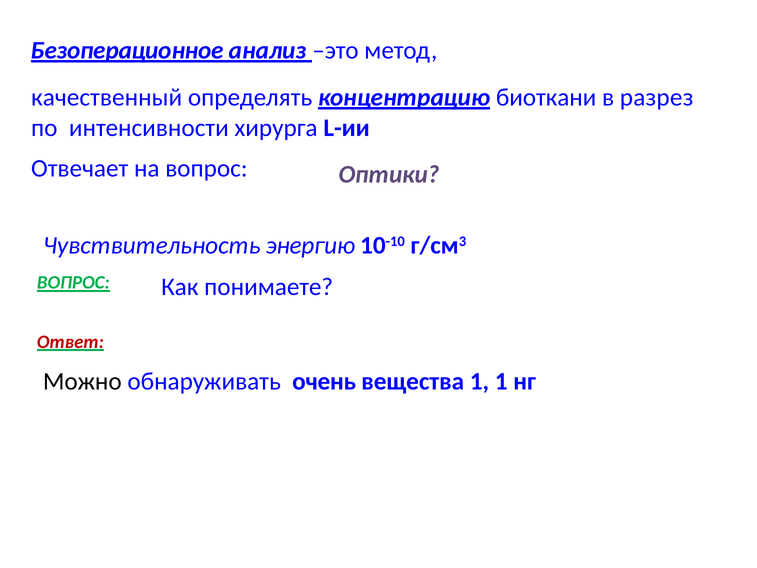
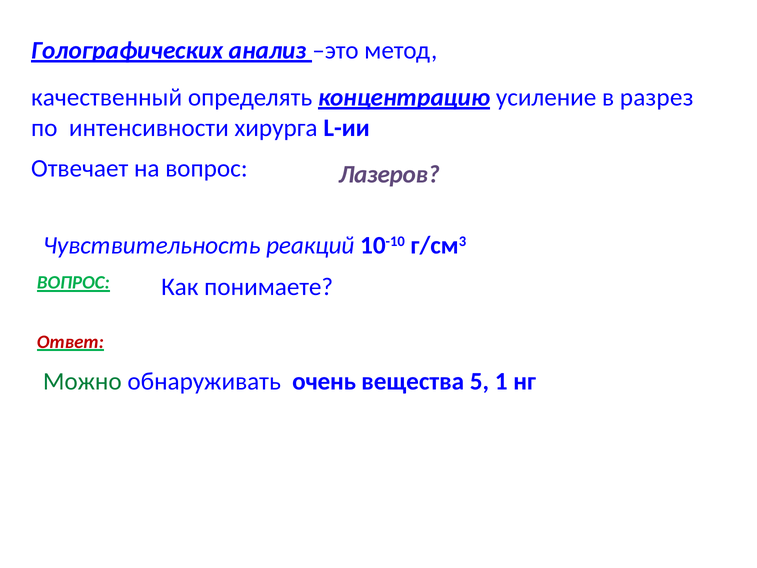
Безоперационное: Безоперационное -> Голографических (127, 50)
биоткани: биоткани -> усиление (546, 98)
Оптики: Оптики -> Лазеров (389, 174)
энергию: энергию -> реакций (310, 245)
Можно colour: black -> green (82, 381)
вещества 1: 1 -> 5 (479, 381)
